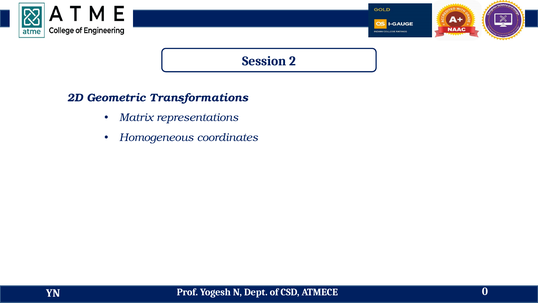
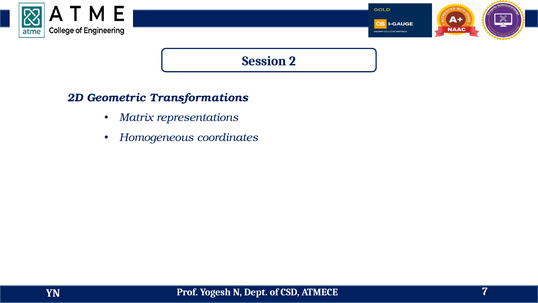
0: 0 -> 7 (485, 291)
